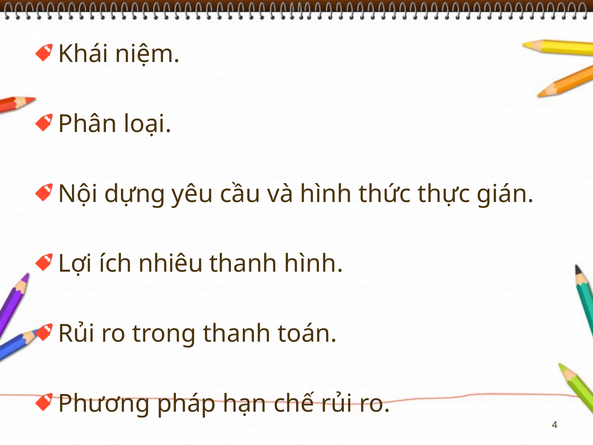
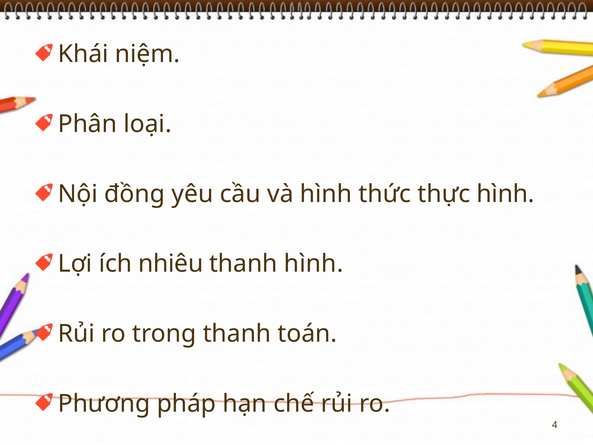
dựng: dựng -> đồng (135, 194)
thực gián: gián -> hình (505, 194)
